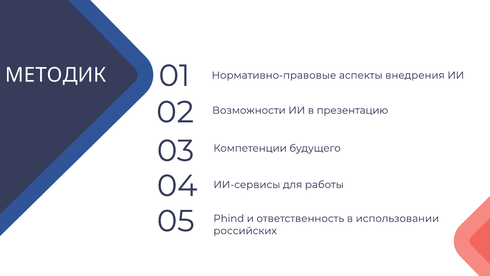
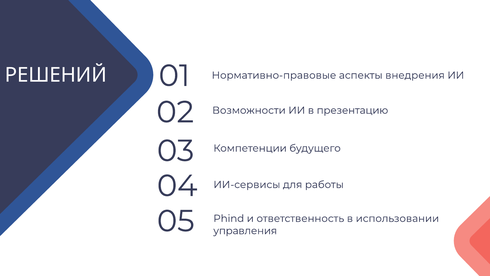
МЕТОДИК: МЕТОДИК -> РЕШЕНИЙ (56, 75)
российских: российских -> управления (245, 230)
